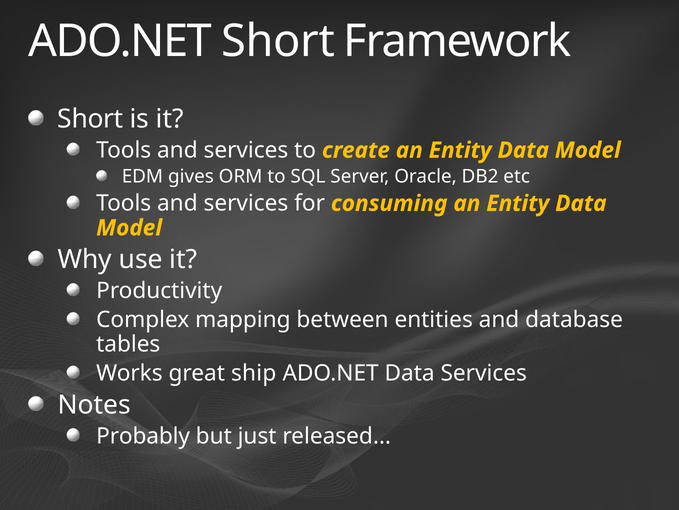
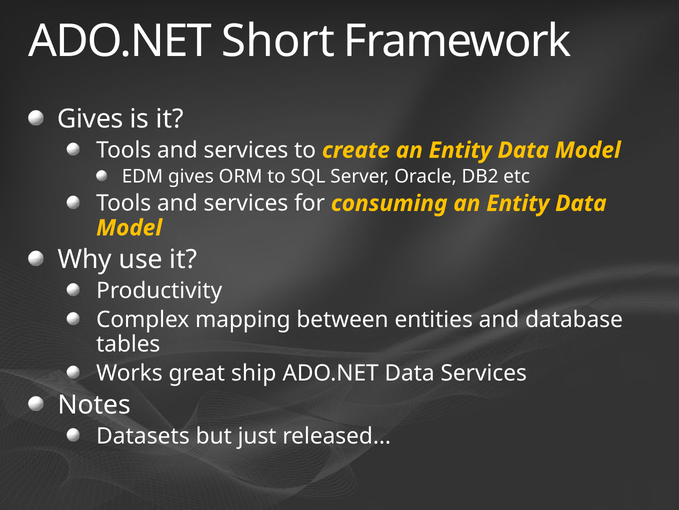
Short: Short -> Gives (90, 119)
Probably: Probably -> Datasets (143, 435)
